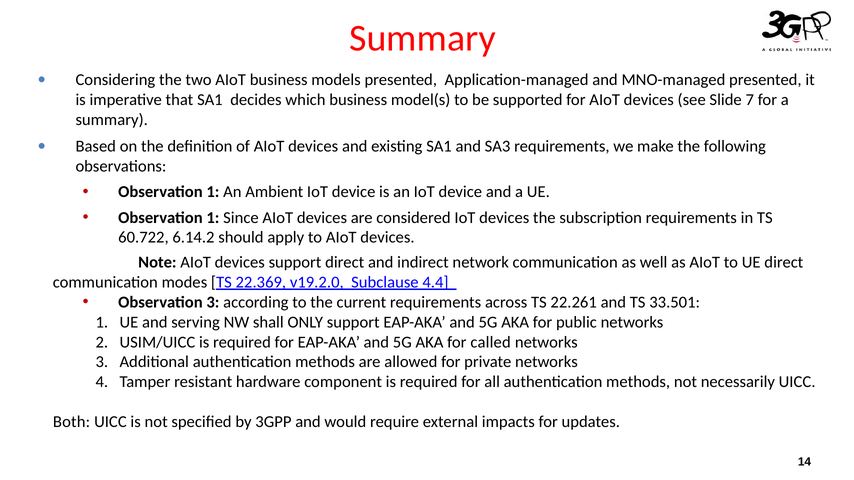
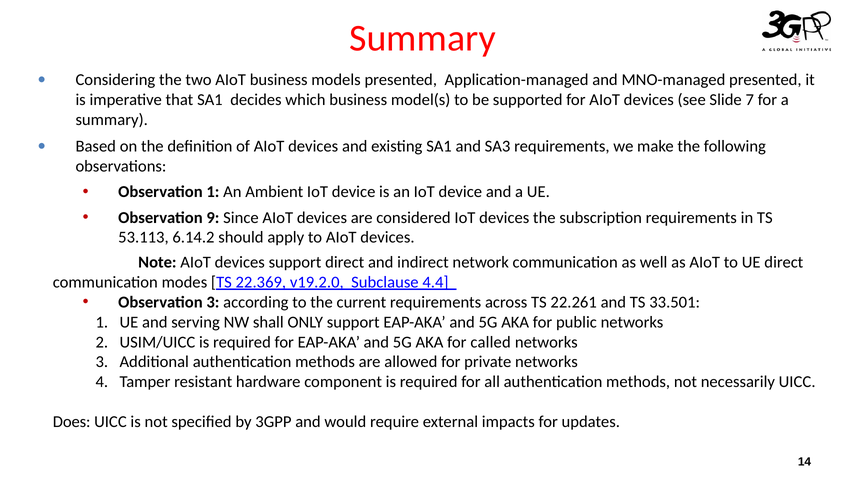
1: 1 -> 9 (213, 218)
60.722: 60.722 -> 53.113 (143, 238)
Both: Both -> Does (72, 422)
